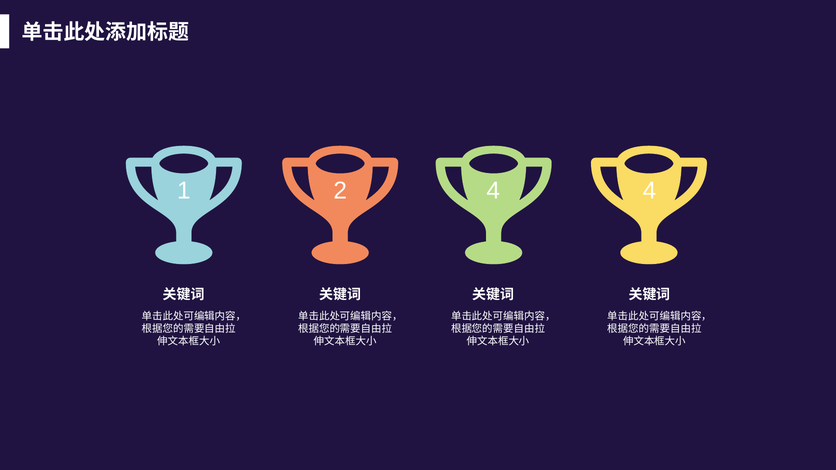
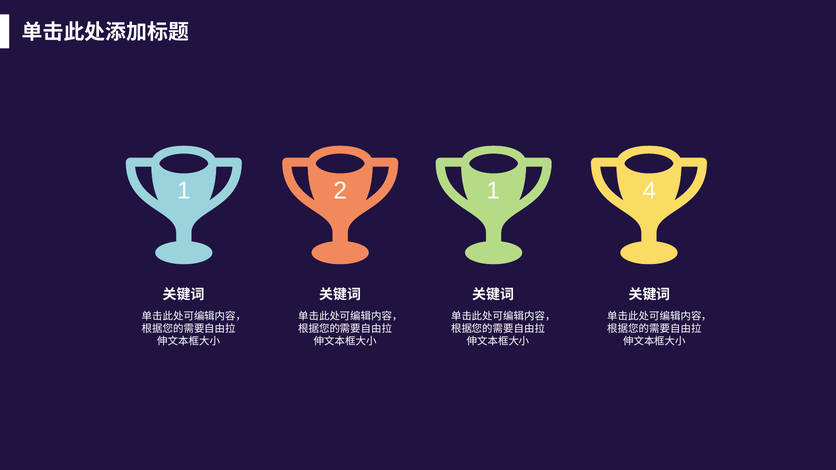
2 4: 4 -> 1 (493, 191)
